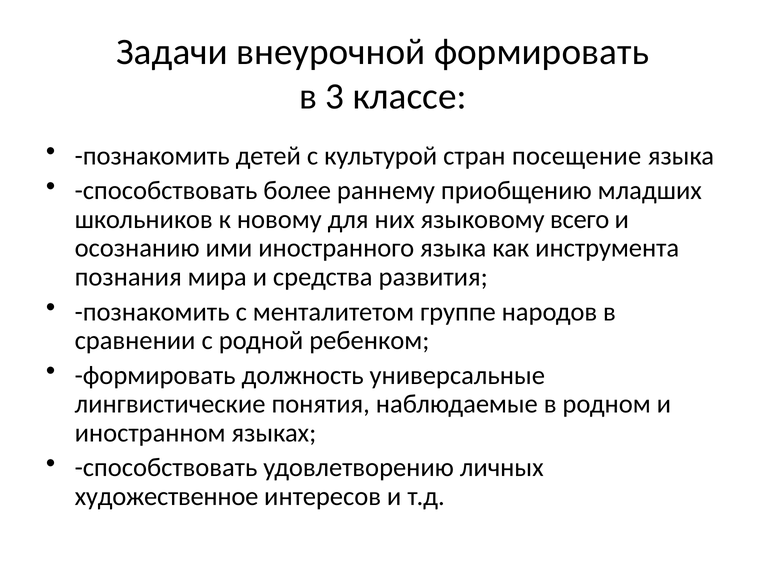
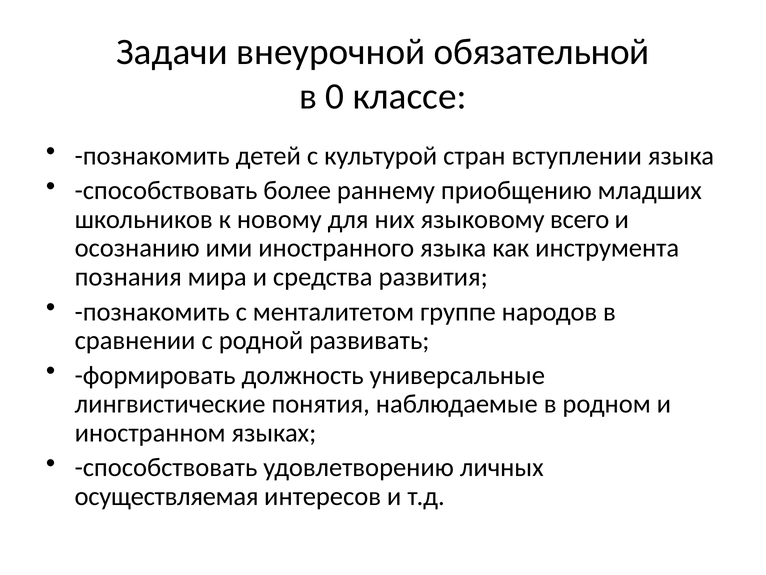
внеурочной формировать: формировать -> обязательной (542, 52)
3: 3 -> 0 (335, 96)
посещение: посещение -> вступлении (577, 156)
ребенком: ребенком -> развивать (369, 340)
художественное: художественное -> осуществляемая (167, 496)
